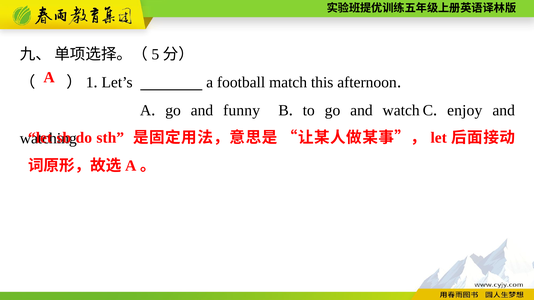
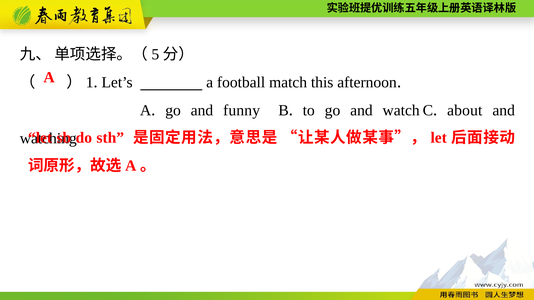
enjoy: enjoy -> about (465, 111)
